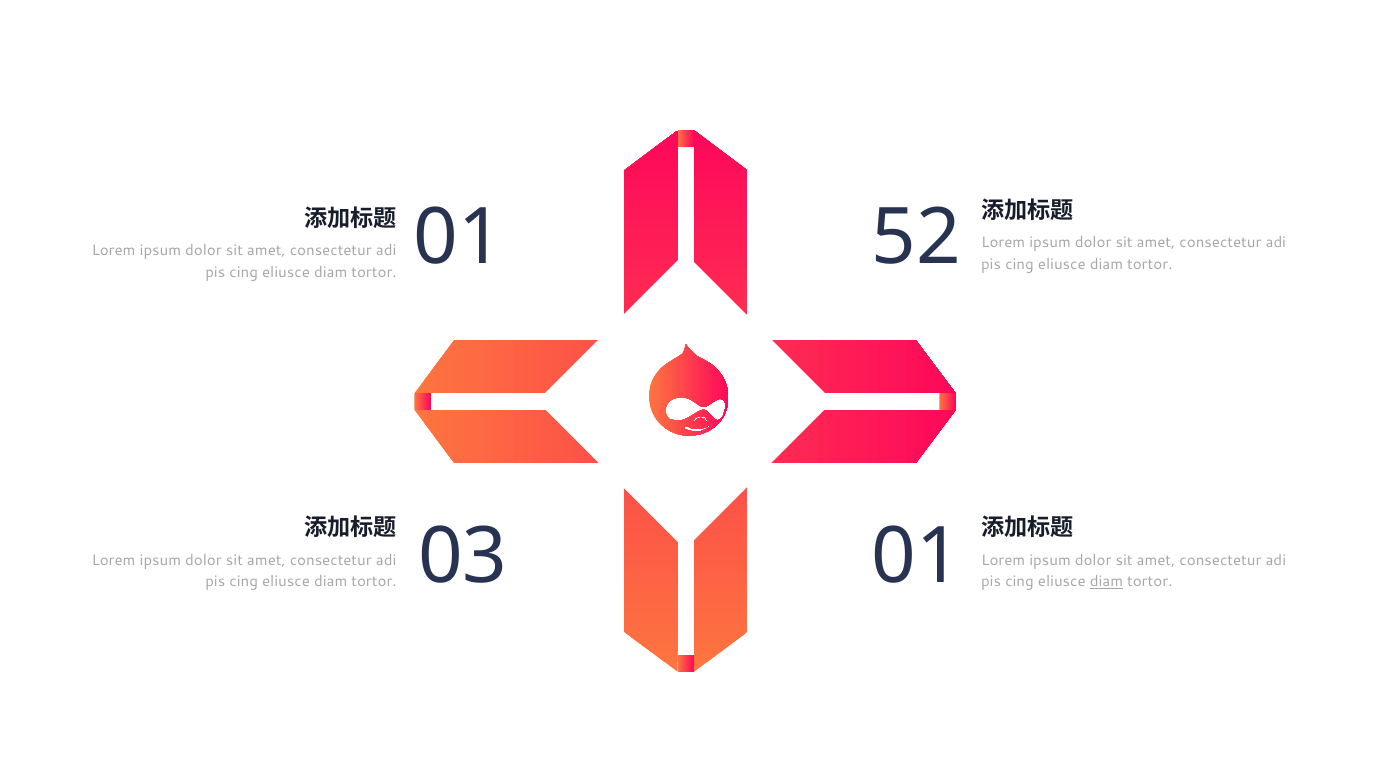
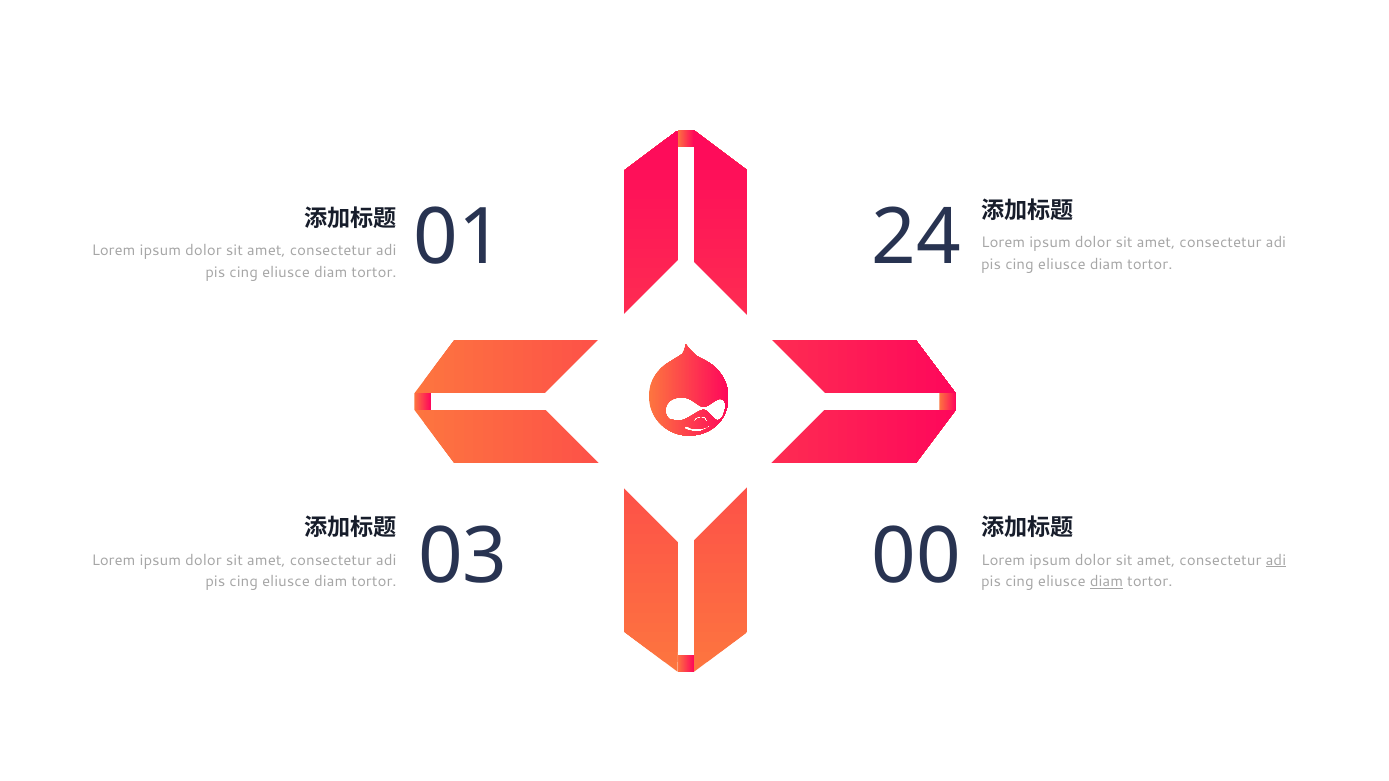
52: 52 -> 24 (916, 237)
03 01: 01 -> 00 (916, 557)
adi underline: none -> present (1276, 560)
